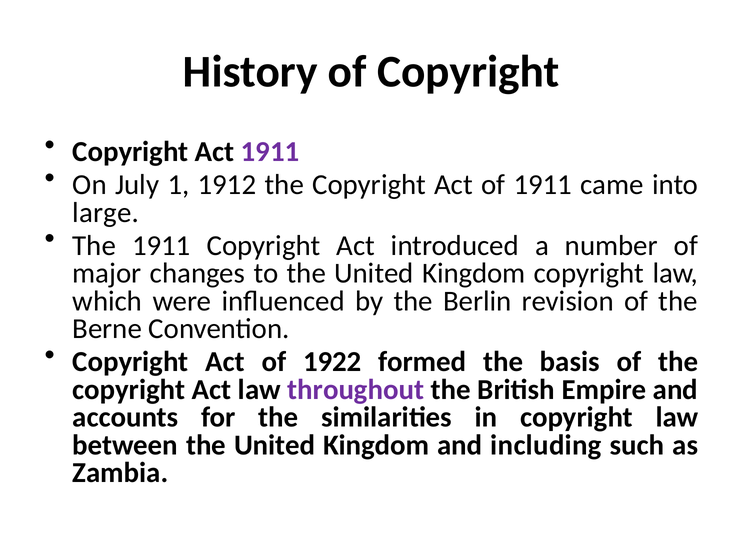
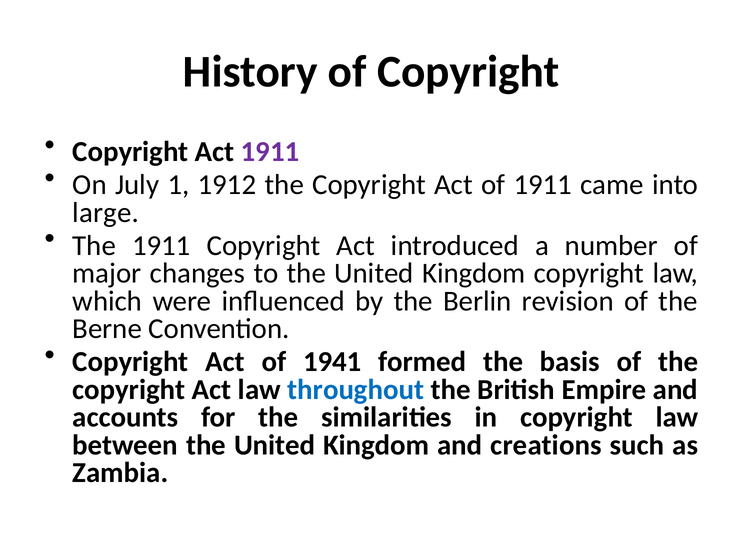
1922: 1922 -> 1941 (332, 362)
throughout colour: purple -> blue (356, 390)
including: including -> creations (546, 445)
